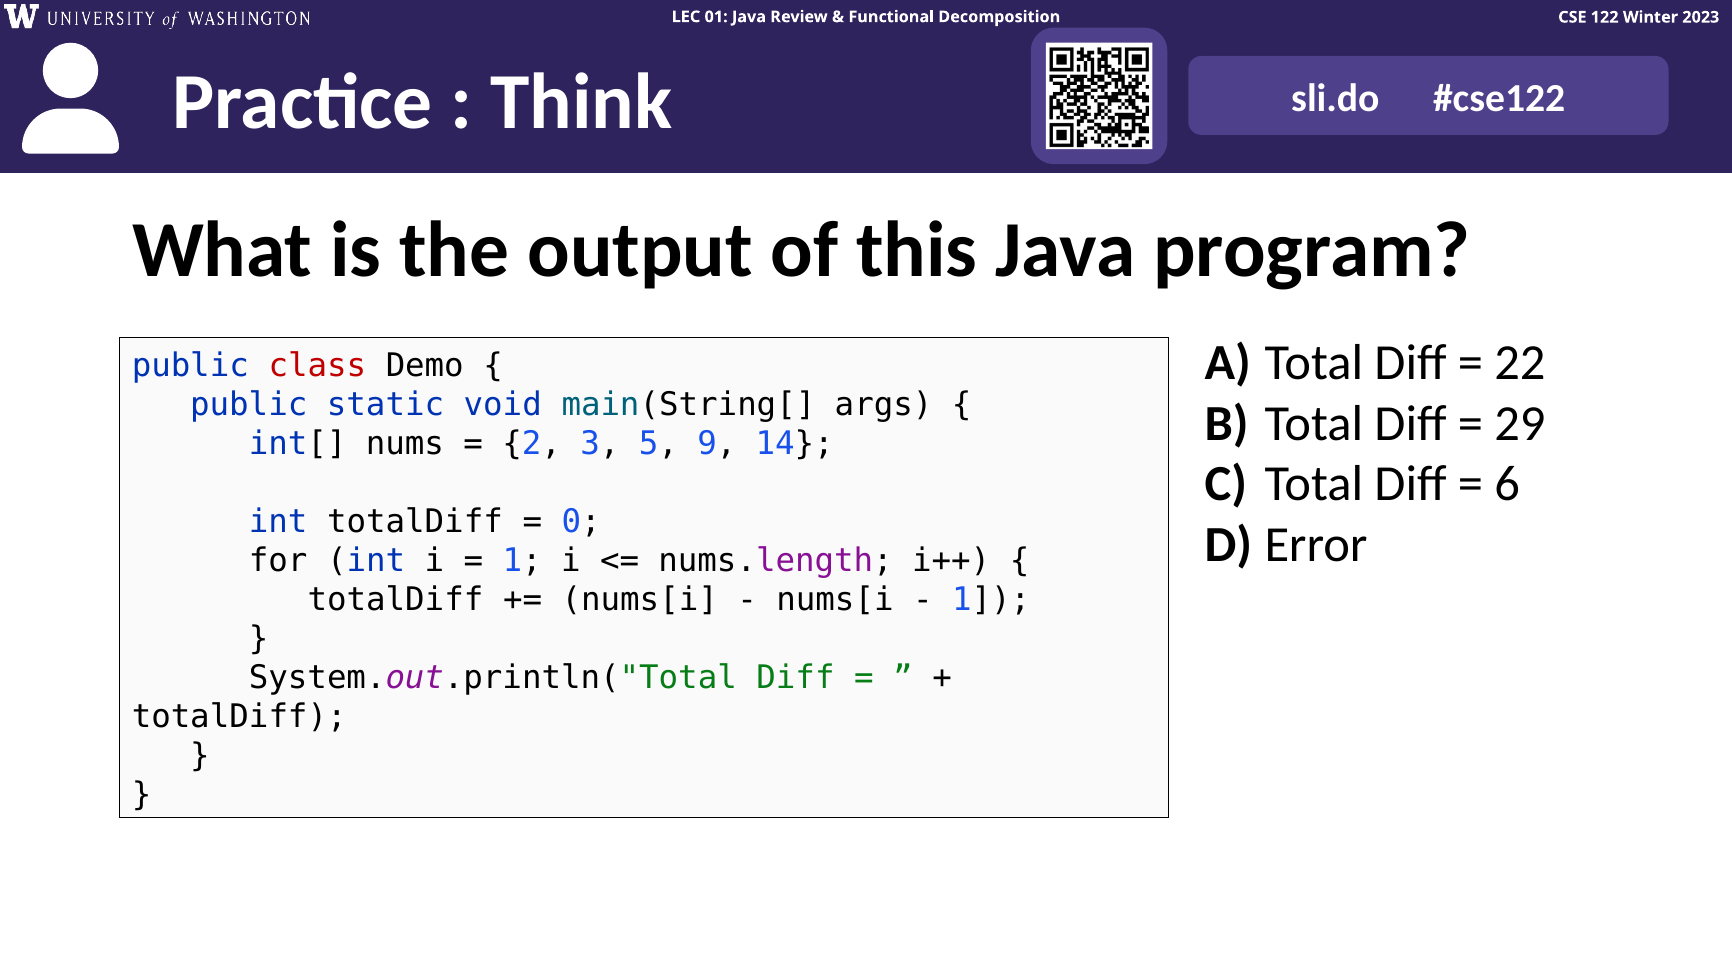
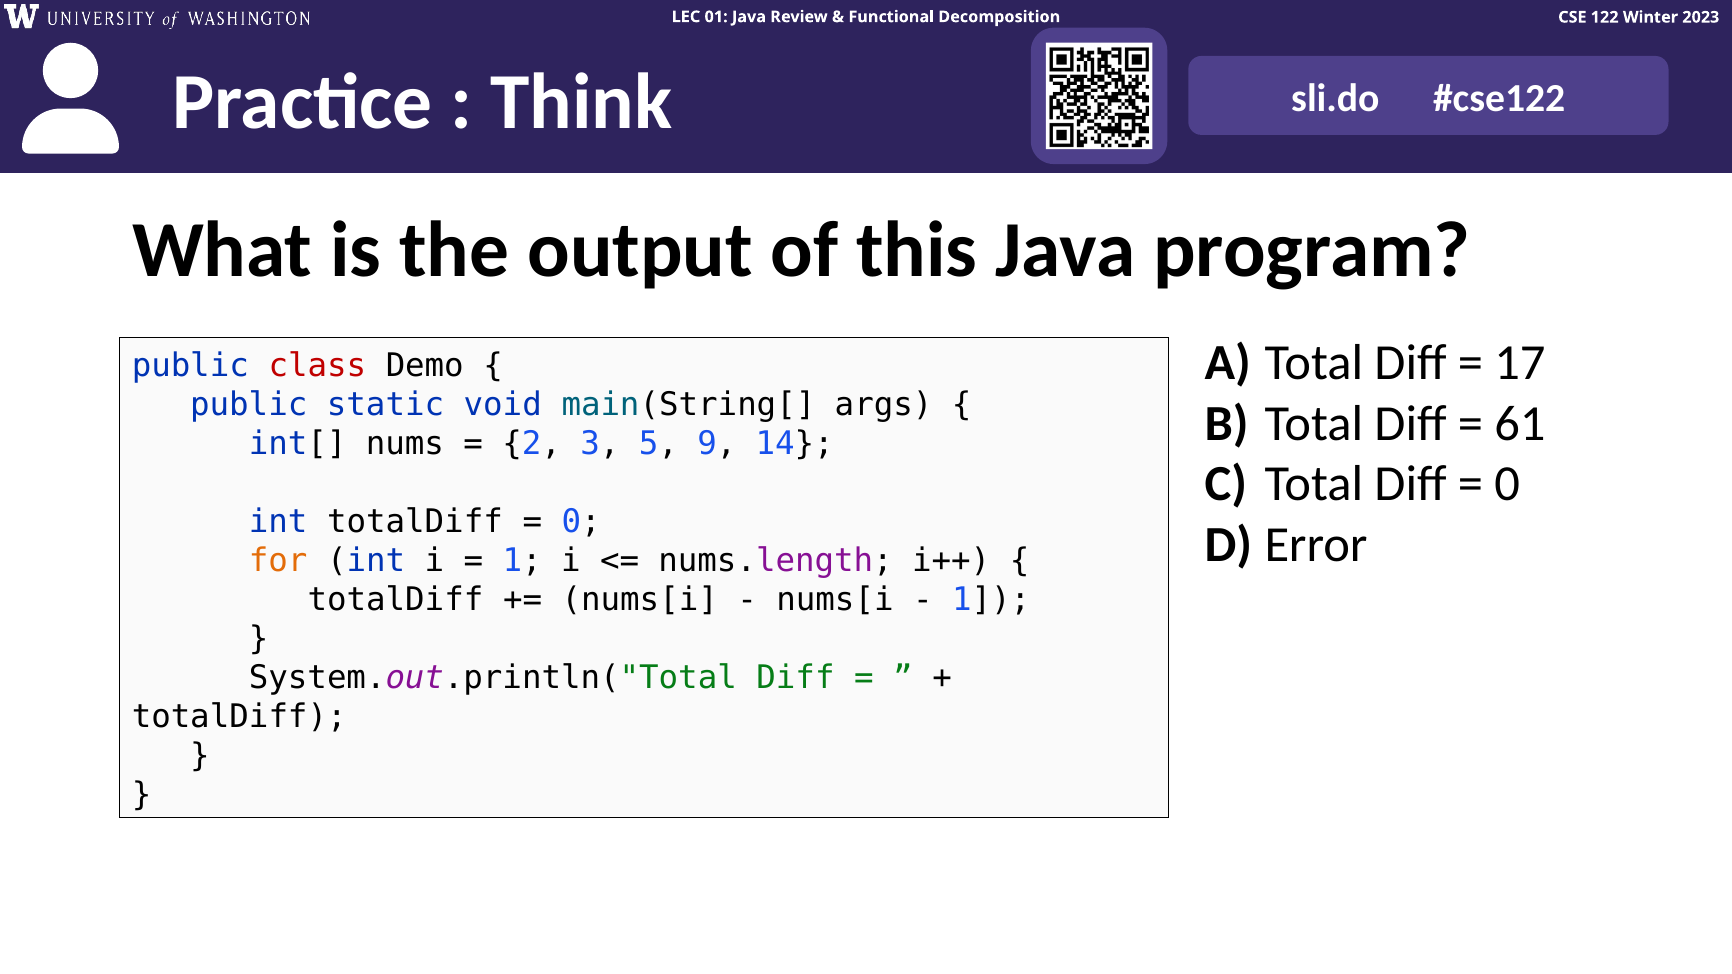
22: 22 -> 17 (1520, 363)
29: 29 -> 61 (1520, 423)
6: 6 -> 0 (1507, 484)
for colour: black -> orange (278, 561)
